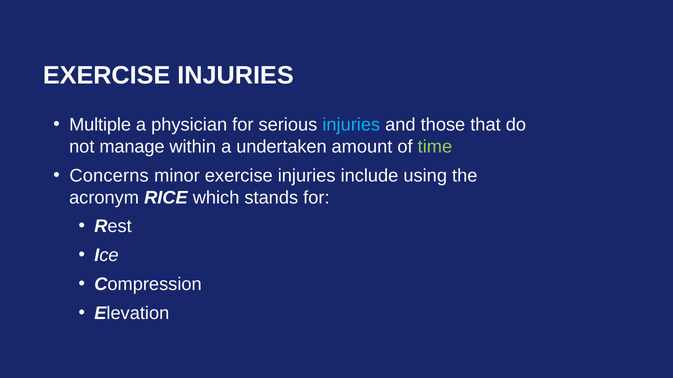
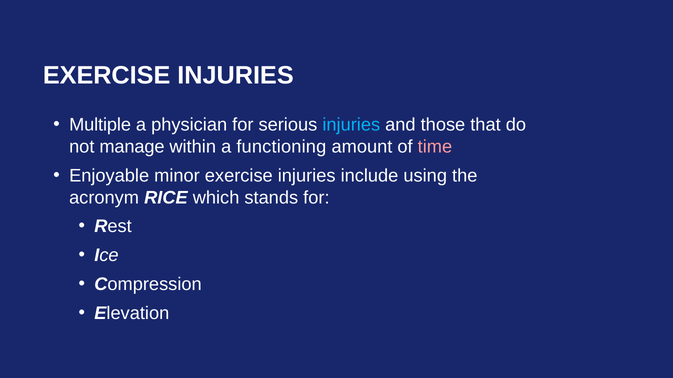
undertaken: undertaken -> functioning (281, 147)
time colour: light green -> pink (435, 147)
Concerns: Concerns -> Enjoyable (109, 176)
